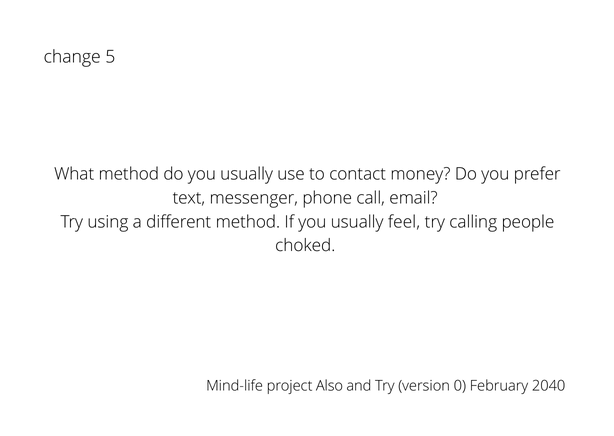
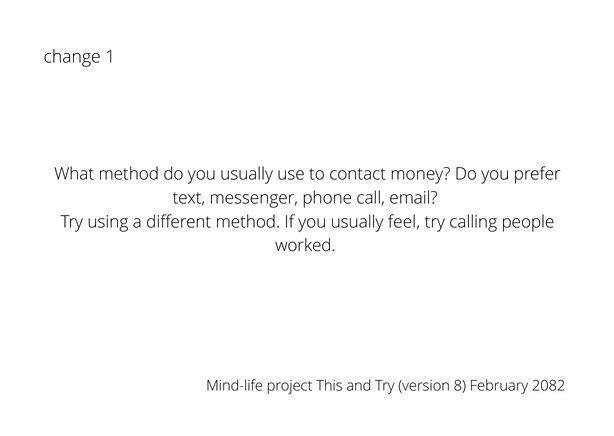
5: 5 -> 1 (110, 57)
choked: choked -> worked (305, 245)
Also: Also -> This (329, 385)
0: 0 -> 8 (460, 385)
2040: 2040 -> 2082 (549, 385)
